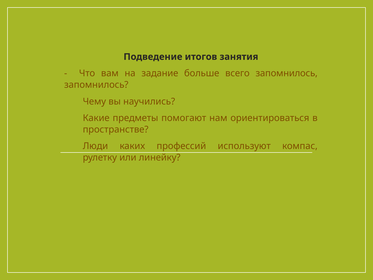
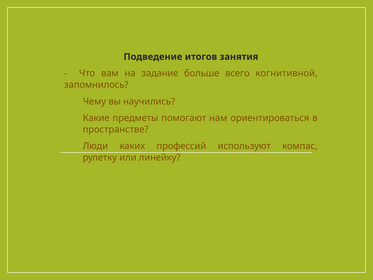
всего запомнилось: запомнилось -> когнитивной (287, 73)
